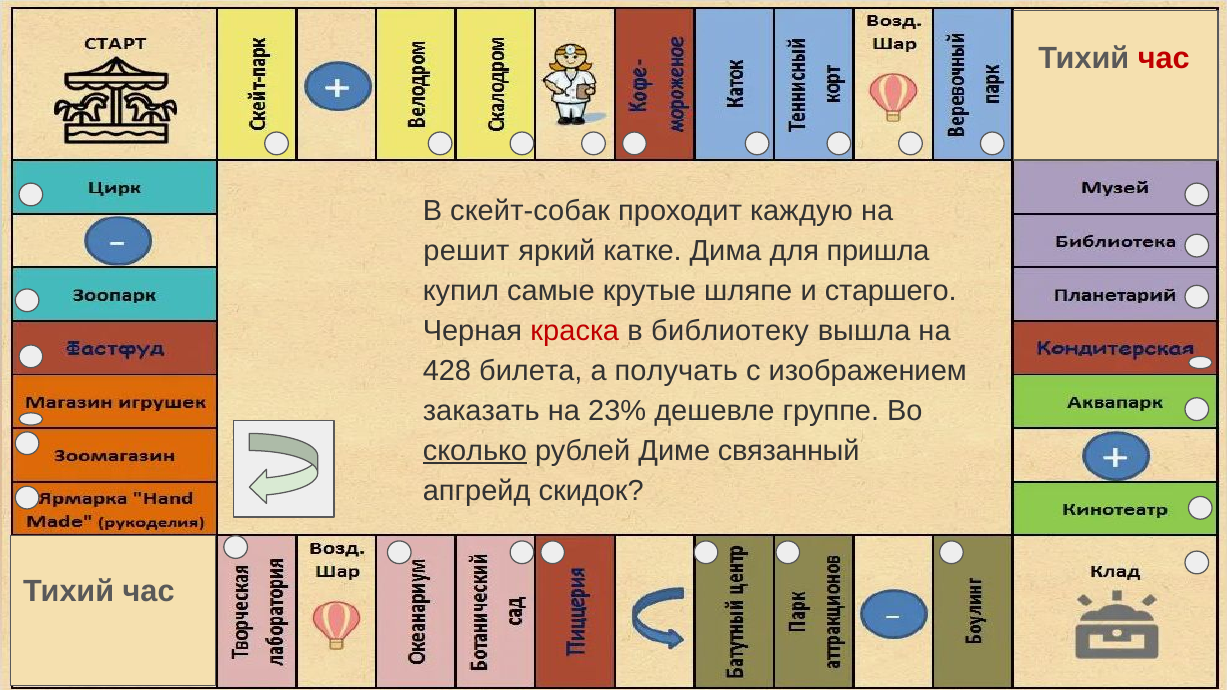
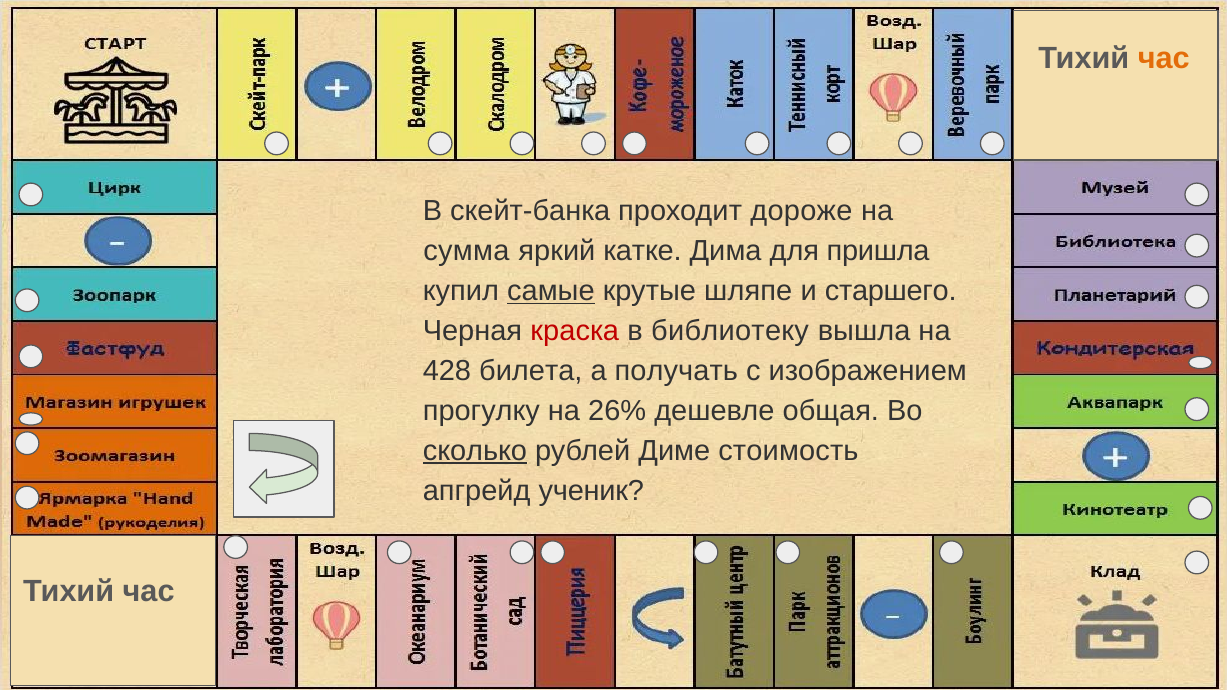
час colour: red -> orange (1164, 58)
скейт-собак: скейт-собак -> скейт-банка (530, 211)
каждую: каждую -> дороже (801, 211)
решит: решит -> сумма (466, 251)
самые underline: none -> present (551, 291)
заказать: заказать -> прогулку (481, 411)
23%: 23% -> 26% (617, 411)
группе: группе -> общая (831, 411)
связанный: связанный -> стоимость (788, 451)
скидок: скидок -> ученик (591, 491)
